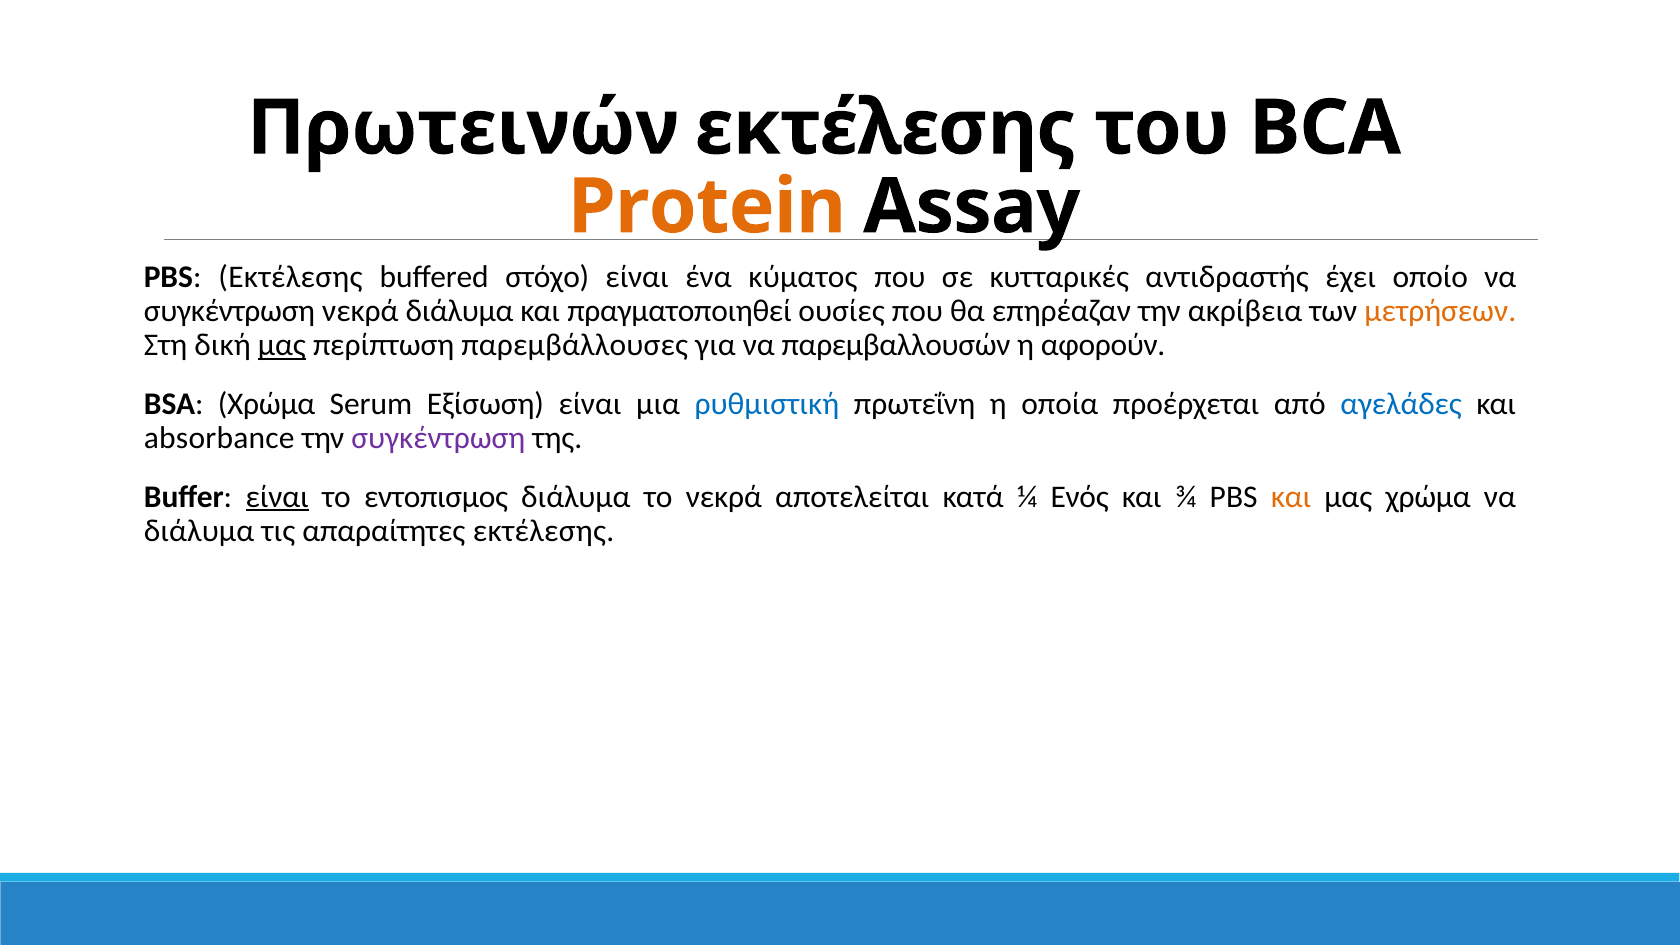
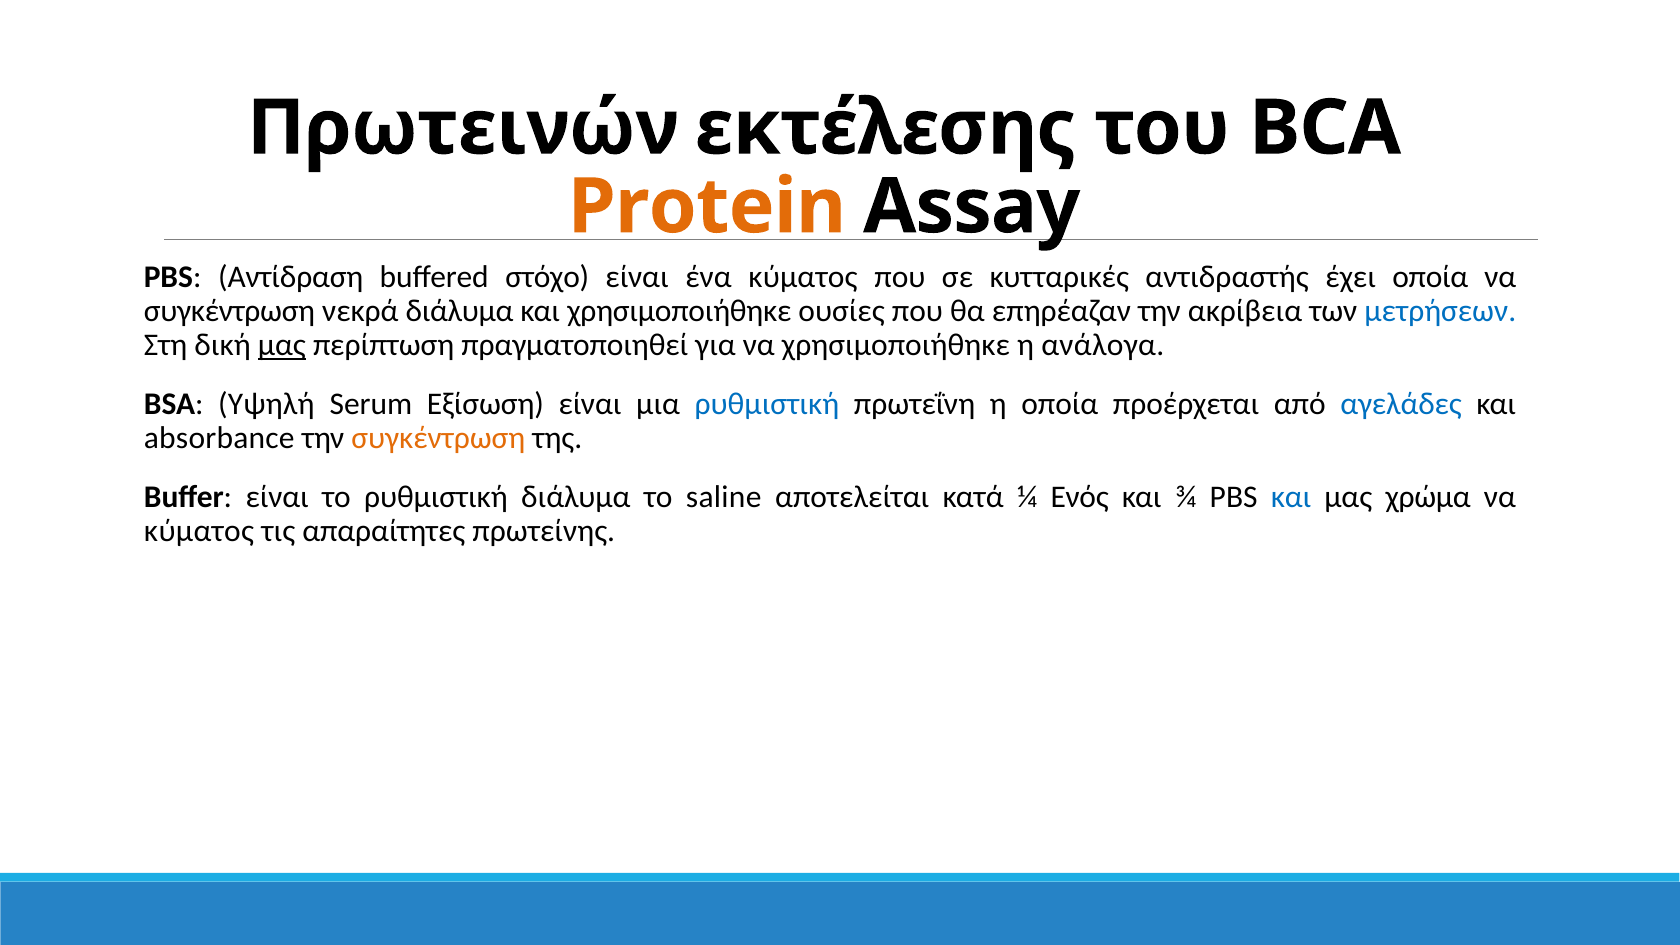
PBS Εκτέλεσης: Εκτέλεσης -> Αντίδραση (291, 277)
έχει οποίο: οποίο -> οποία (1430, 277)
και πραγματοποιηθεί: πραγματοποιηθεί -> χρησιμοποιήθηκε (679, 311)
μετρήσεων colour: orange -> blue (1440, 311)
παρεμβάλλουσες: παρεμβάλλουσες -> πραγματοποιηθεί (575, 346)
να παρεμβαλλουσών: παρεμβαλλουσών -> χρησιμοποιήθηκε (896, 346)
αφορούν: αφορούν -> ανάλογα (1103, 346)
BSA Χρώμα: Χρώμα -> Υψηλή (266, 404)
συγκέντρωση colour: purple -> orange (438, 438)
είναι underline: present -> none (277, 497)
το εντοπισμος: εντοπισμος -> ρυθμιστική (436, 497)
το νεκρά: νεκρά -> saline (724, 497)
και colour: orange -> blue (1291, 497)
διάλυμα: διάλυμα -> κύματος (199, 531)
απαραίτητες εκτέλεσης: εκτέλεσης -> πρωτείνης (544, 531)
